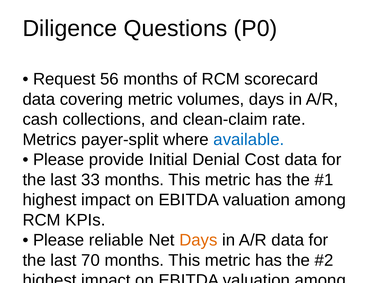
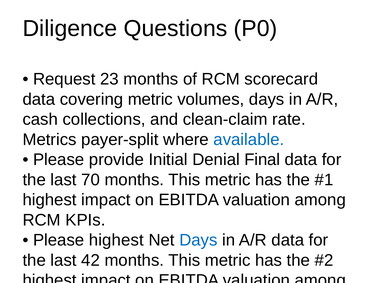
56: 56 -> 23 (109, 79)
Denial Cost: Cost -> Final (262, 160)
33: 33 -> 70 (91, 180)
Please reliable: reliable -> highest (116, 240)
Days colour: orange -> blue (198, 240)
70: 70 -> 42 (91, 260)
